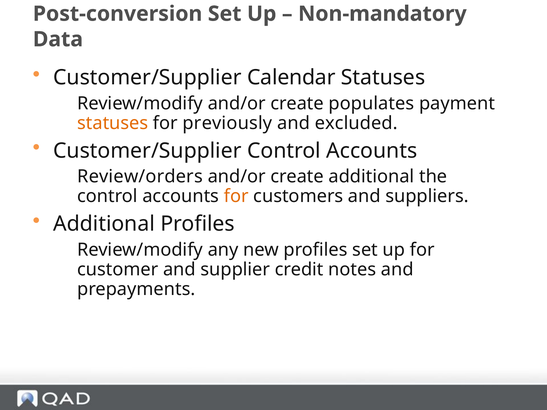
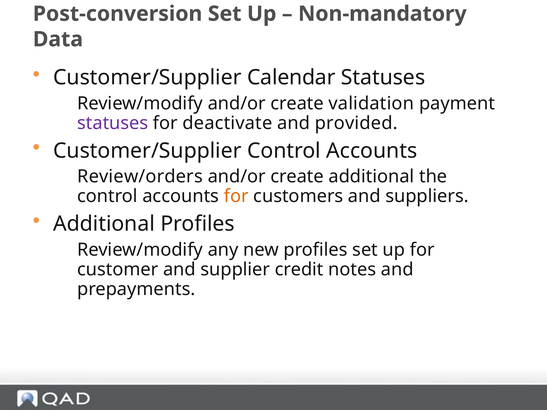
populates: populates -> validation (371, 103)
statuses colour: orange -> purple (113, 123)
previously: previously -> deactivate (227, 123)
excluded: excluded -> provided (356, 123)
